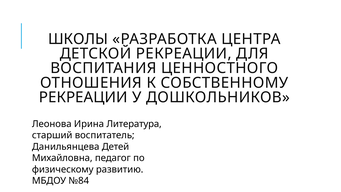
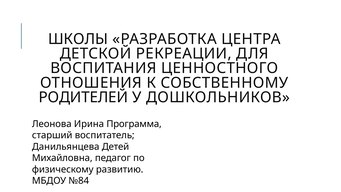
РЕКРЕАЦИИ: РЕКРЕАЦИИ -> РОДИТЕЛЕЙ (83, 97)
Литература: Литература -> Программа (134, 124)
